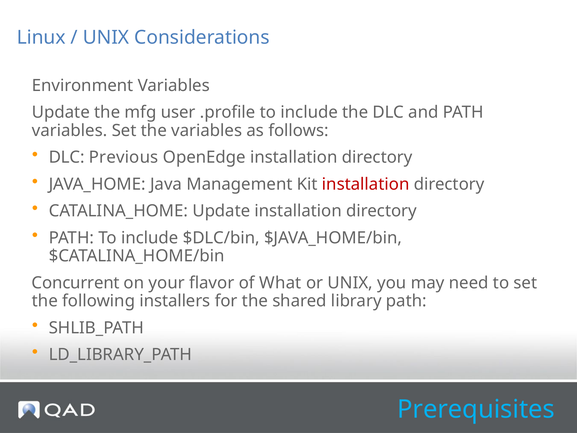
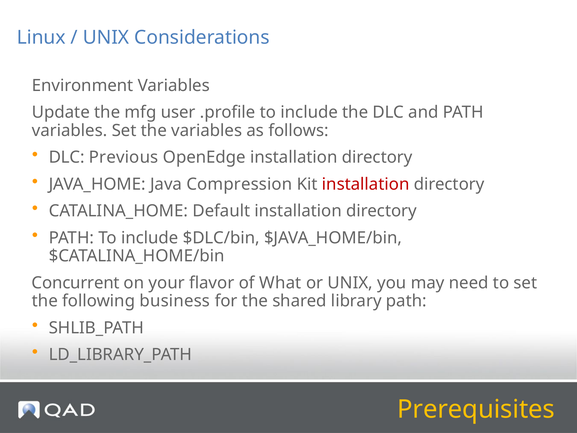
Management: Management -> Compression (239, 184)
CATALINA_HOME Update: Update -> Default (221, 211)
installers: installers -> business (175, 301)
Prerequisites colour: light blue -> yellow (476, 409)
